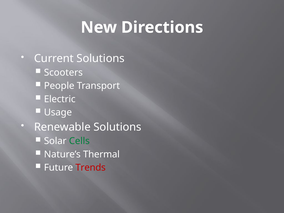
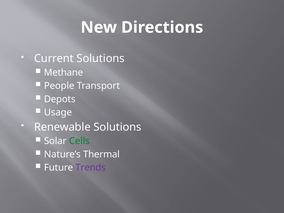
Scooters: Scooters -> Methane (63, 73)
Electric: Electric -> Depots (60, 99)
Trends colour: red -> purple (91, 168)
